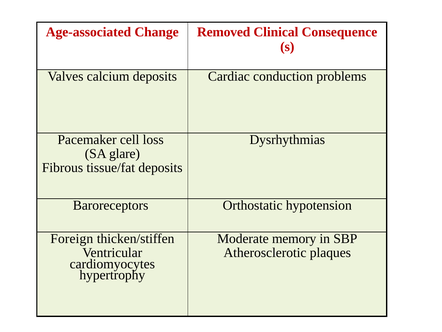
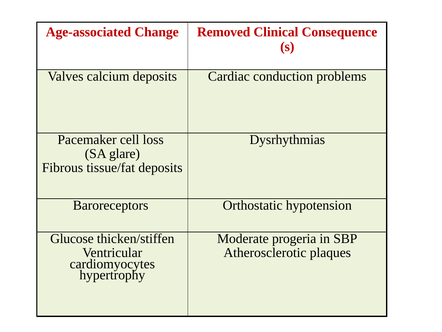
Foreign: Foreign -> Glucose (72, 238)
memory: memory -> progeria (294, 238)
